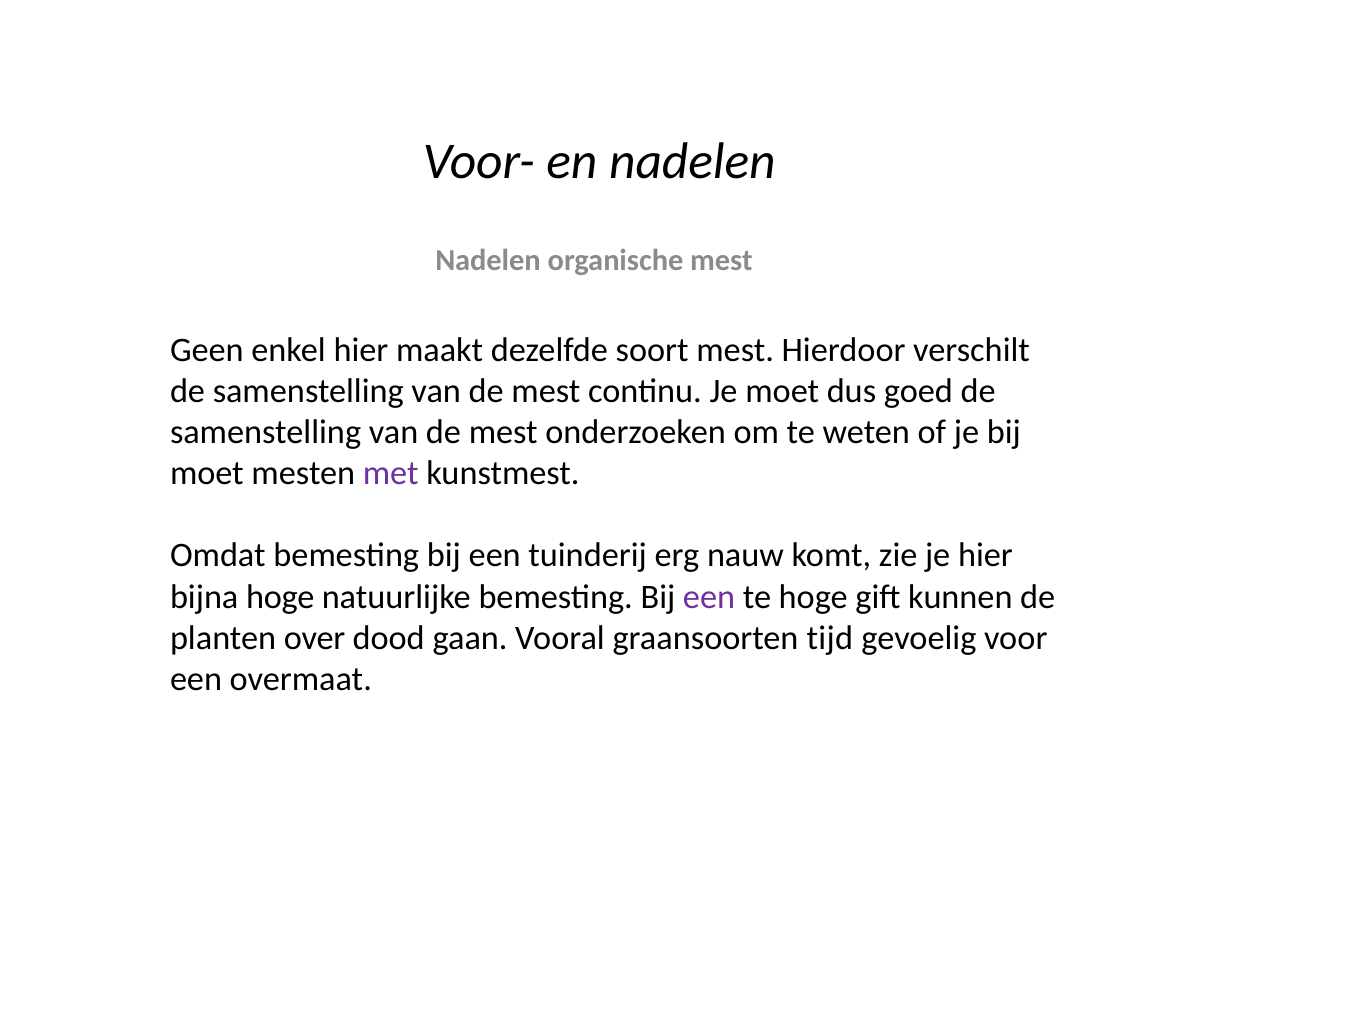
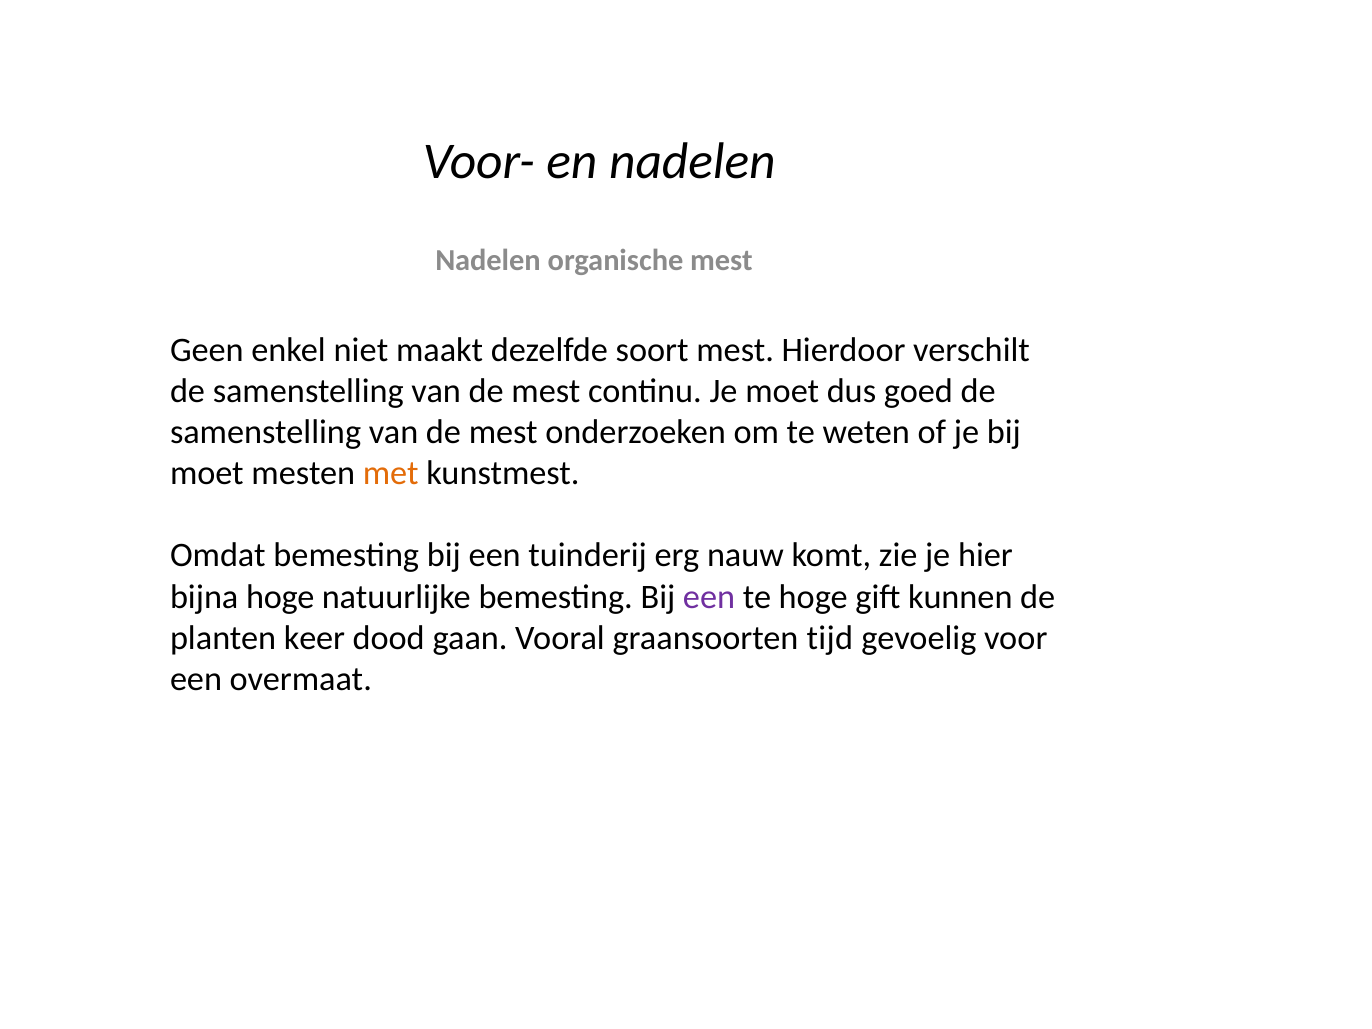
enkel hier: hier -> niet (361, 350)
met colour: purple -> orange (391, 473)
over: over -> keer (314, 638)
